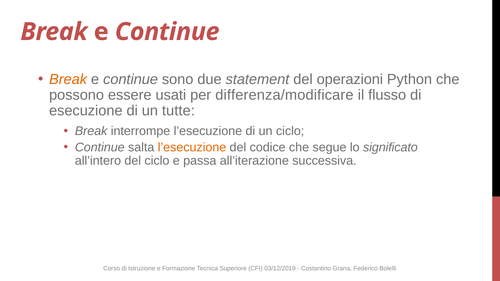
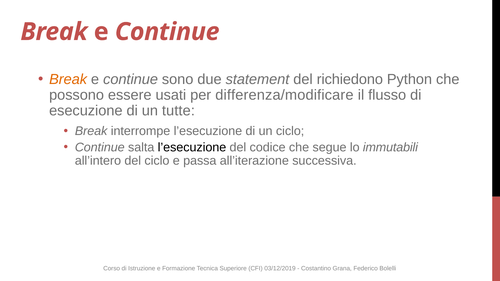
operazioni: operazioni -> richiedono (350, 79)
l’esecuzione colour: orange -> black (192, 147)
significato: significato -> immutabili (390, 147)
